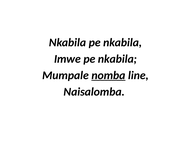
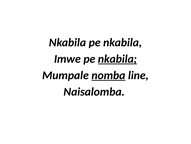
nkabila underline: none -> present (117, 59)
